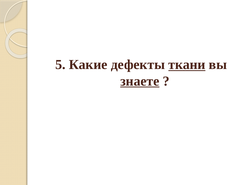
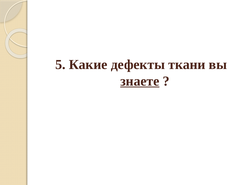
ткани underline: present -> none (187, 65)
